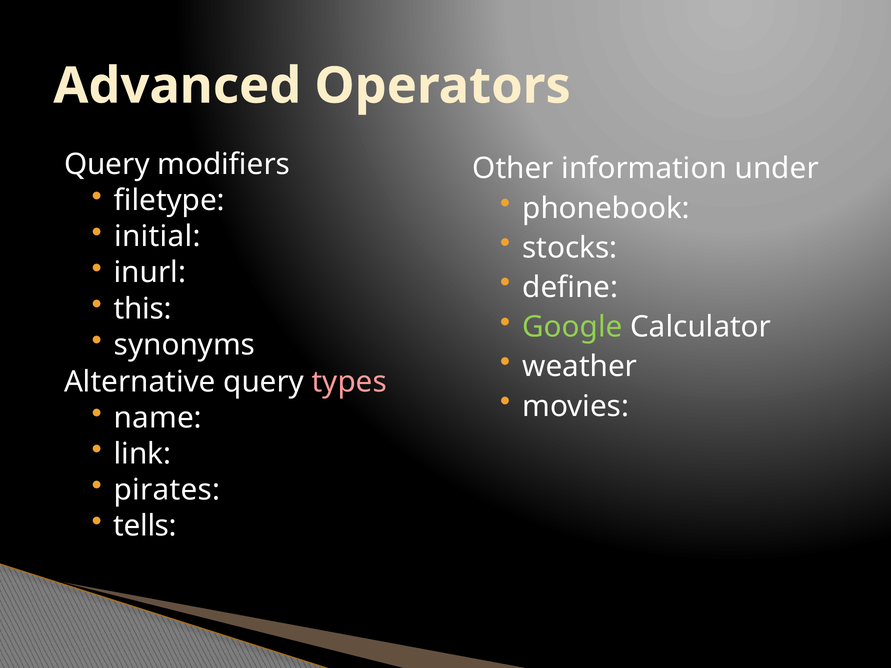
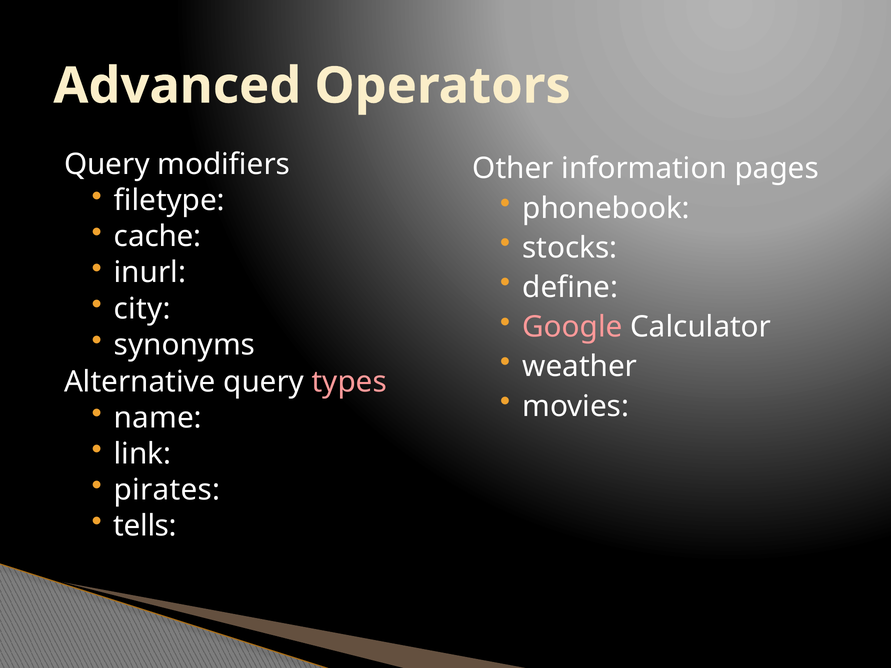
under: under -> pages (777, 169)
initial: initial -> cache (158, 237)
this: this -> city (142, 309)
Google colour: light green -> pink (572, 327)
